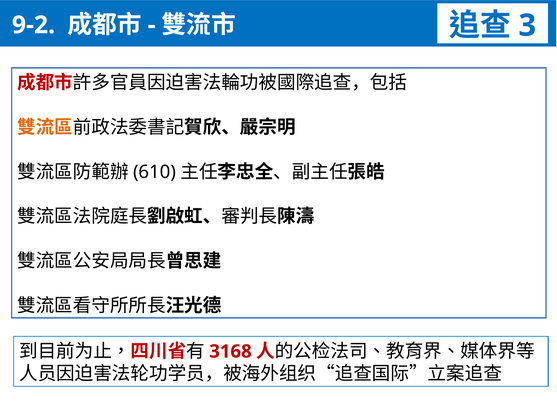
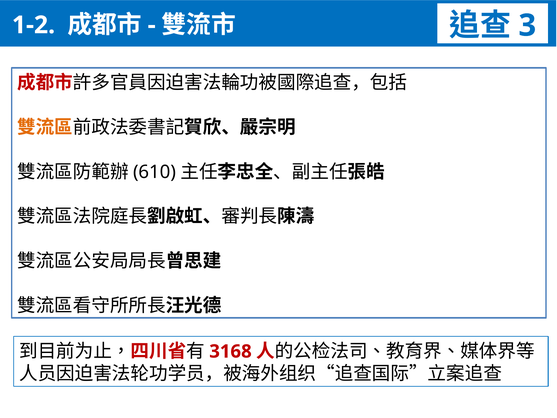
9-2: 9-2 -> 1-2 (33, 25)
